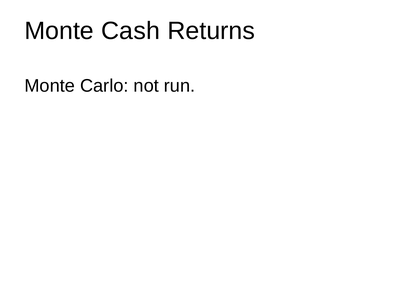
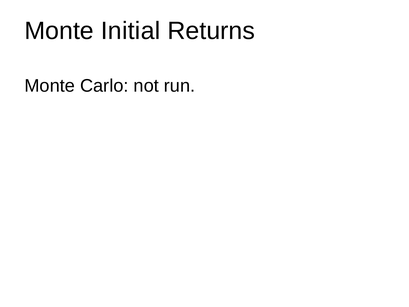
Cash: Cash -> Initial (131, 31)
